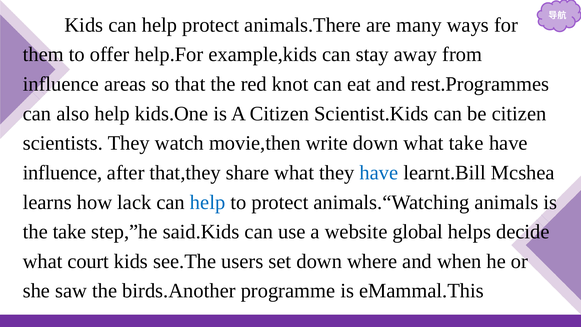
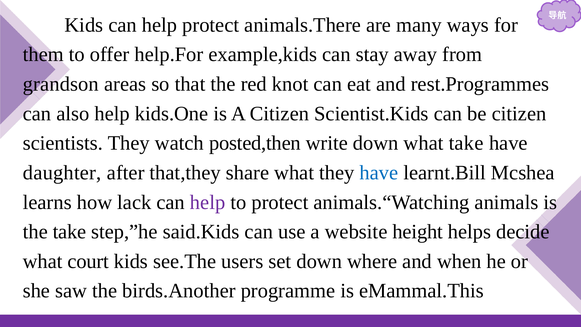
influence: influence -> grandson (61, 84)
movie,then: movie,then -> posted,then (255, 143)
influence: influence -> daughter (62, 173)
help colour: blue -> purple (208, 202)
global: global -> height (418, 232)
